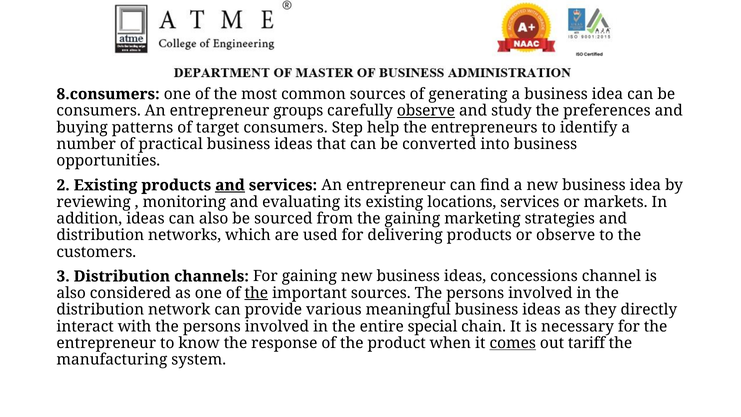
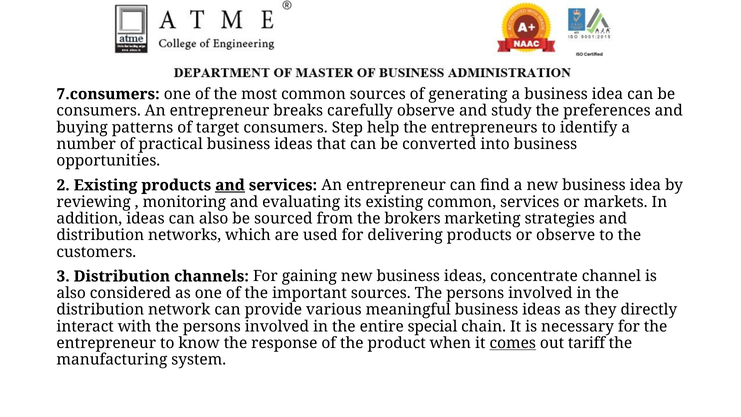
8.consumers: 8.consumers -> 7.consumers (108, 94)
groups: groups -> breaks (298, 111)
observe underline: present -> none (426, 111)
existing locations: locations -> common (462, 202)
the gaining: gaining -> brokers (413, 219)
concessions: concessions -> concentrate (534, 276)
the underline: present -> none (256, 293)
